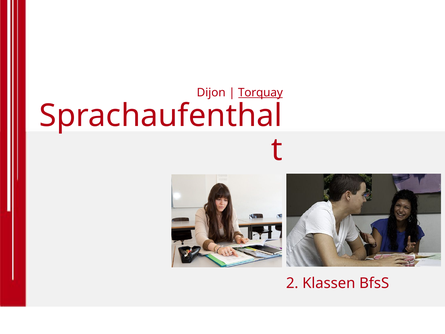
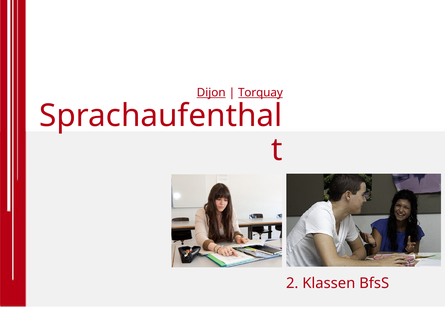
Dijon underline: none -> present (211, 92)
